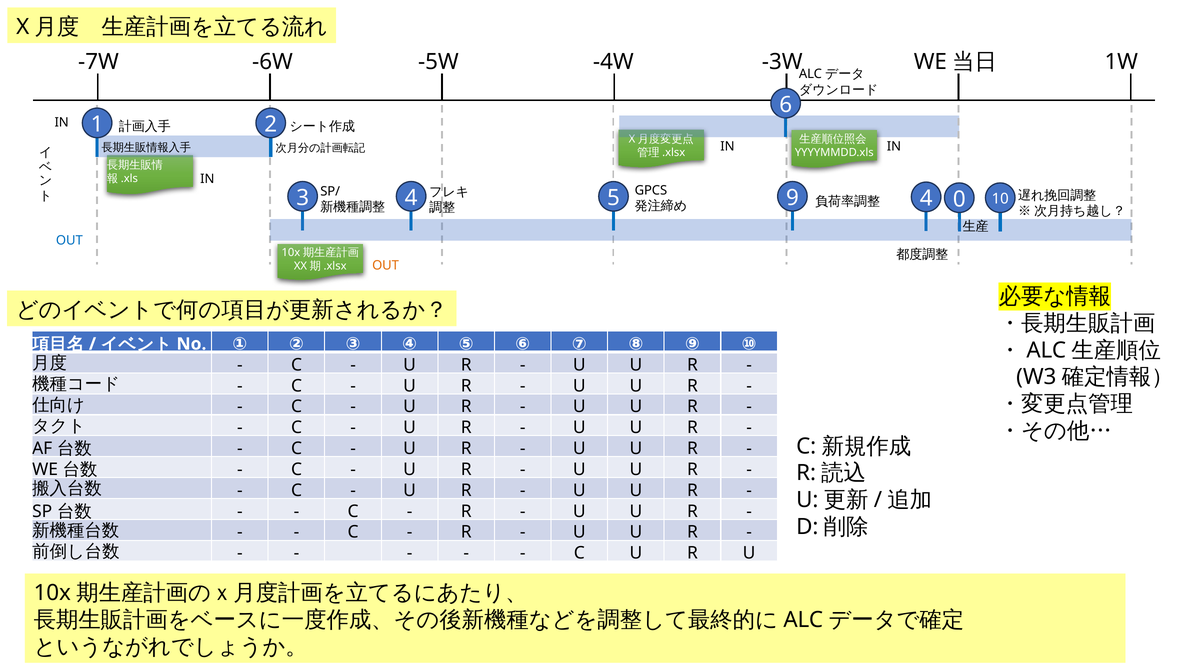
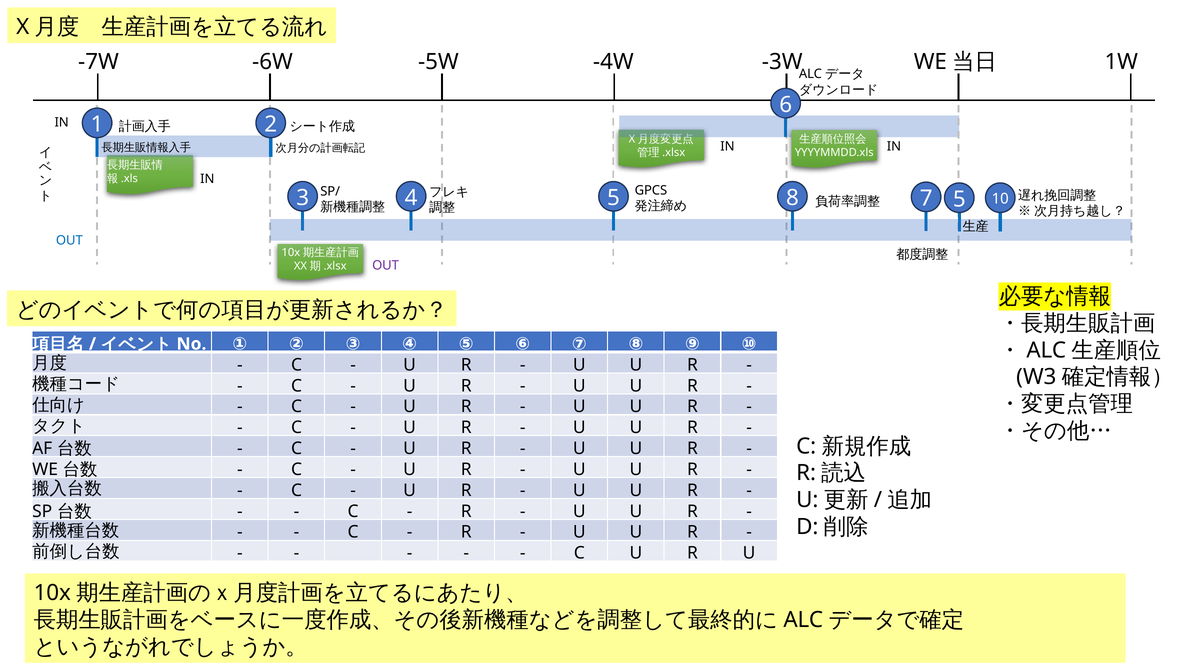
0: 0 -> 5 (959, 199)
9: 9 -> 8 (792, 198)
4: 4 -> 7 (926, 198)
OUT colour: orange -> purple (386, 265)
